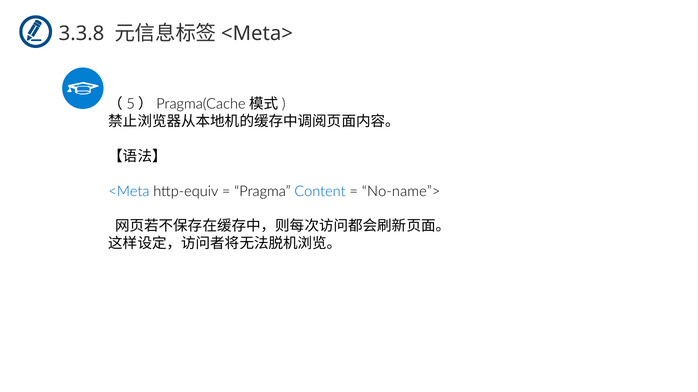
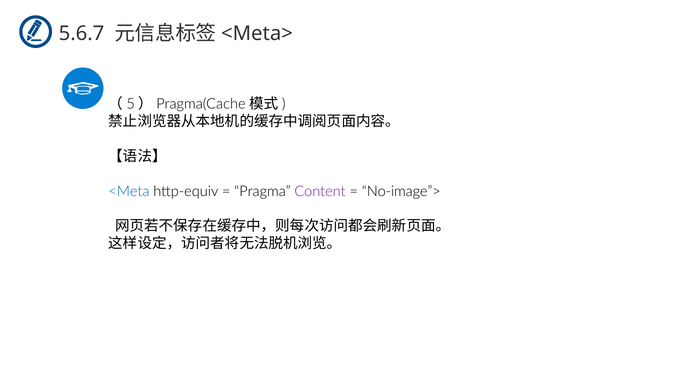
3.3.8: 3.3.8 -> 5.6.7 (82, 33)
Content colour: blue -> purple (320, 192)
No-name”>: No-name”> -> No-image”> (401, 192)
